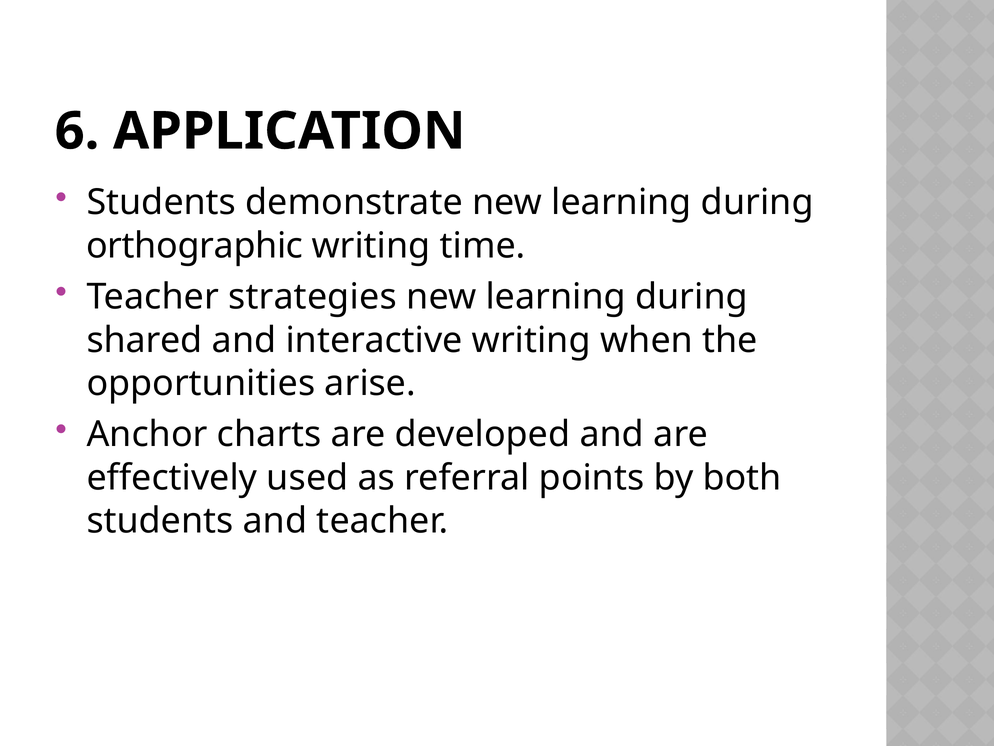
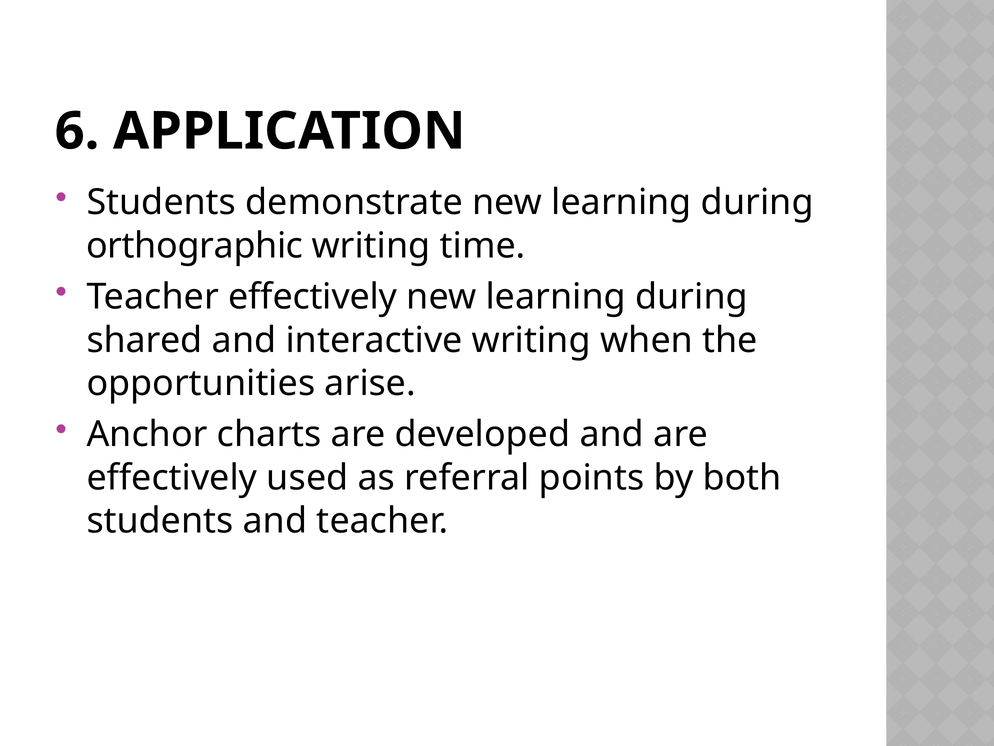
Teacher strategies: strategies -> effectively (313, 297)
